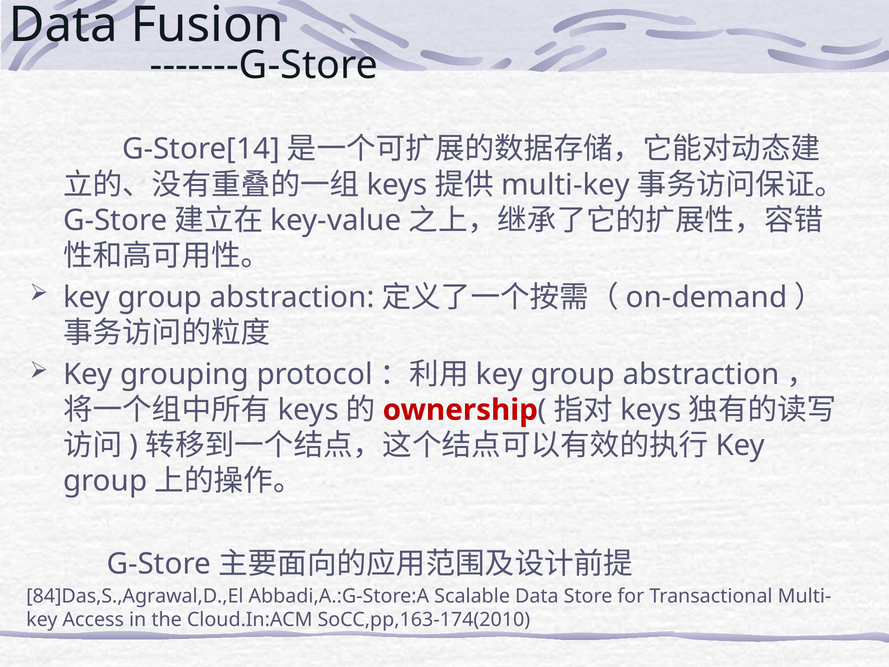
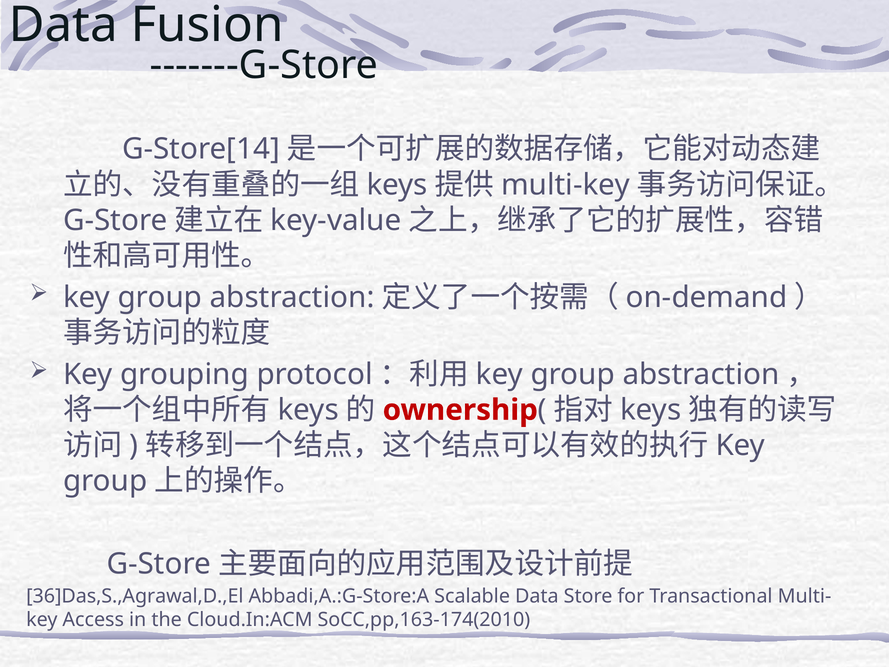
84]Das,S.,Agrawal,D.,El: 84]Das,S.,Agrawal,D.,El -> 36]Das,S.,Agrawal,D.,El (135, 596)
